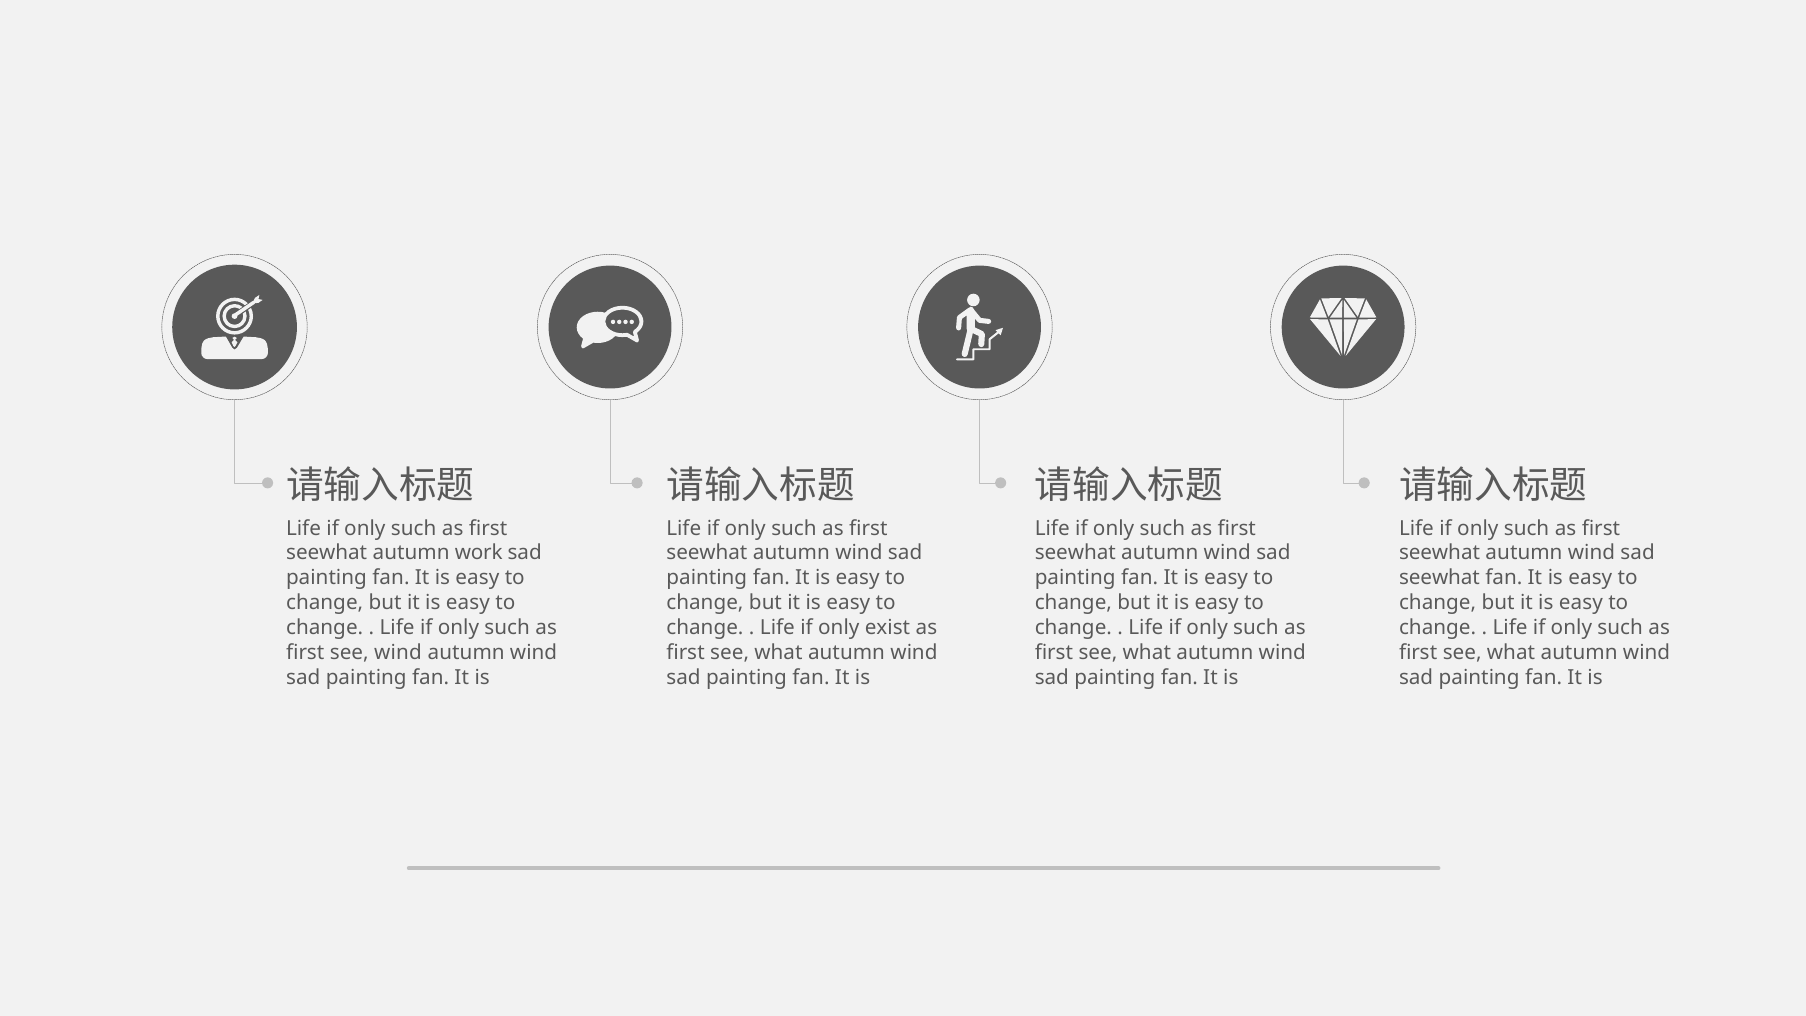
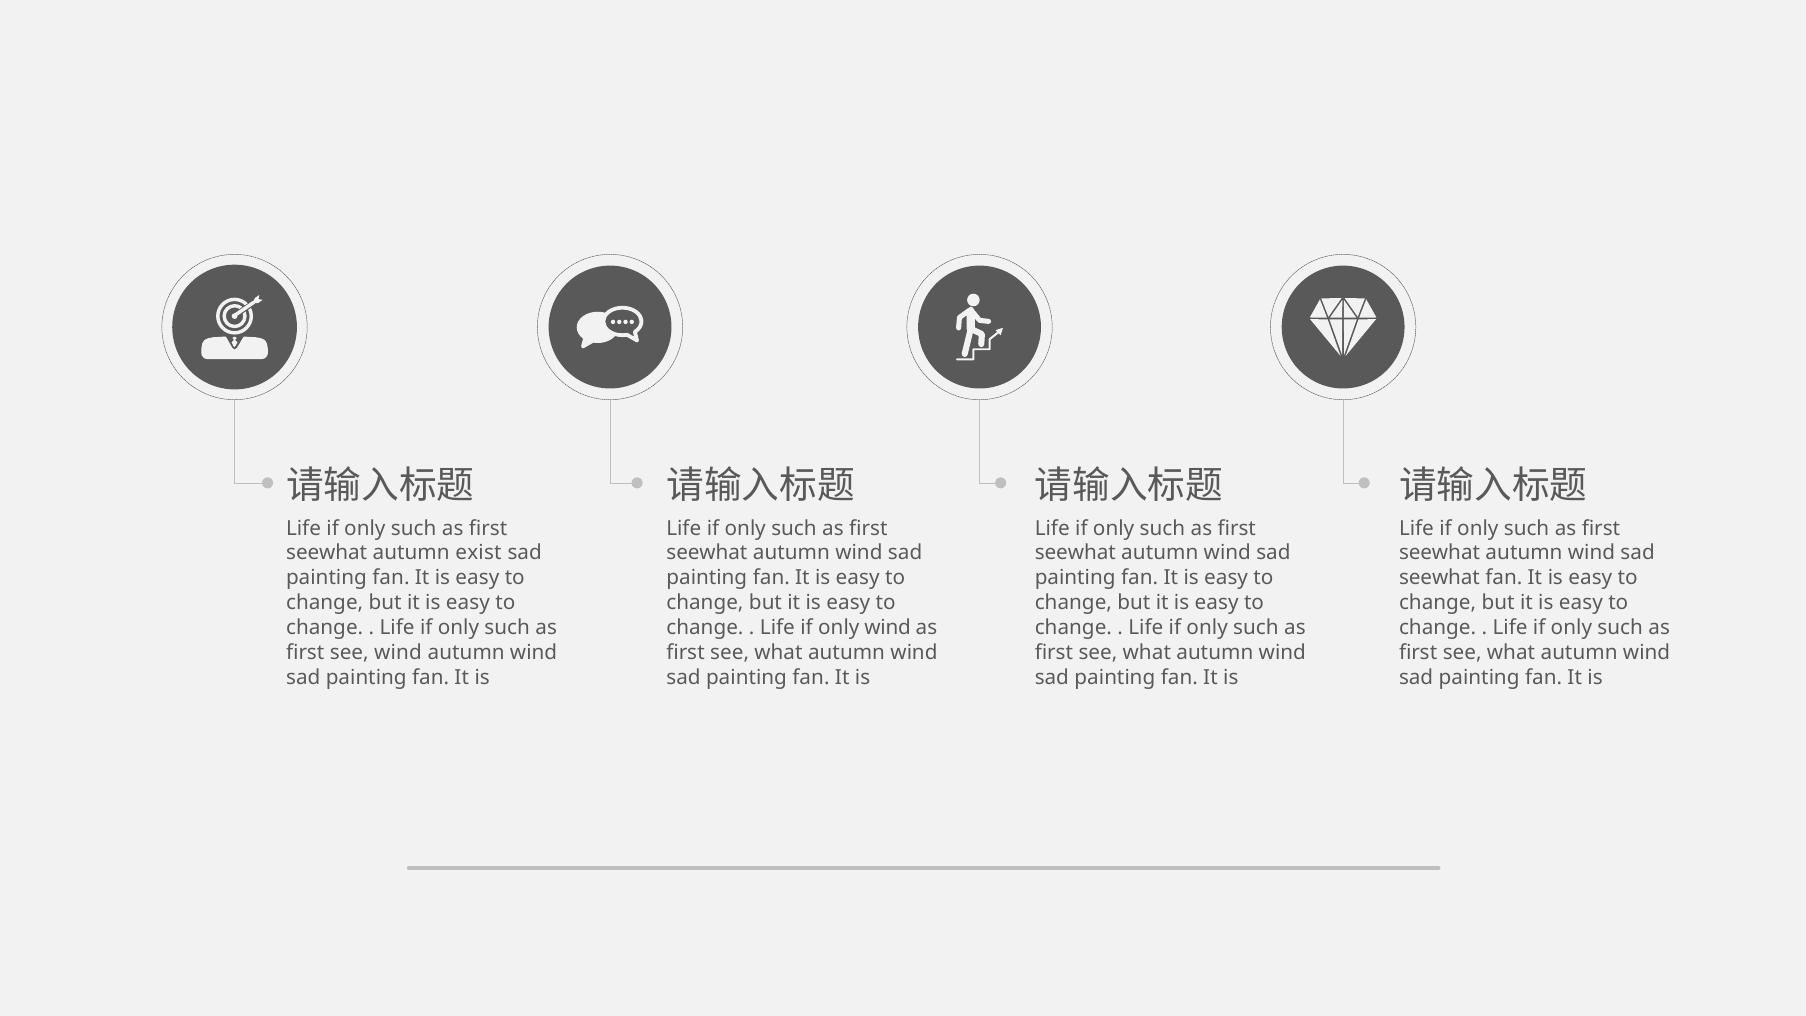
work: work -> exist (479, 553)
only exist: exist -> wind (888, 628)
